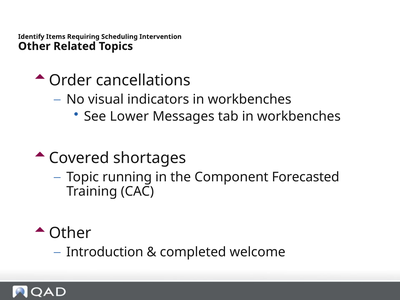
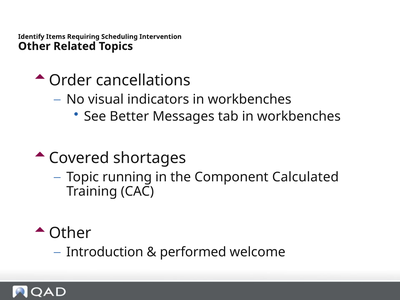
Lower: Lower -> Better (129, 116)
Forecasted: Forecasted -> Calculated (305, 177)
completed: completed -> performed (193, 252)
